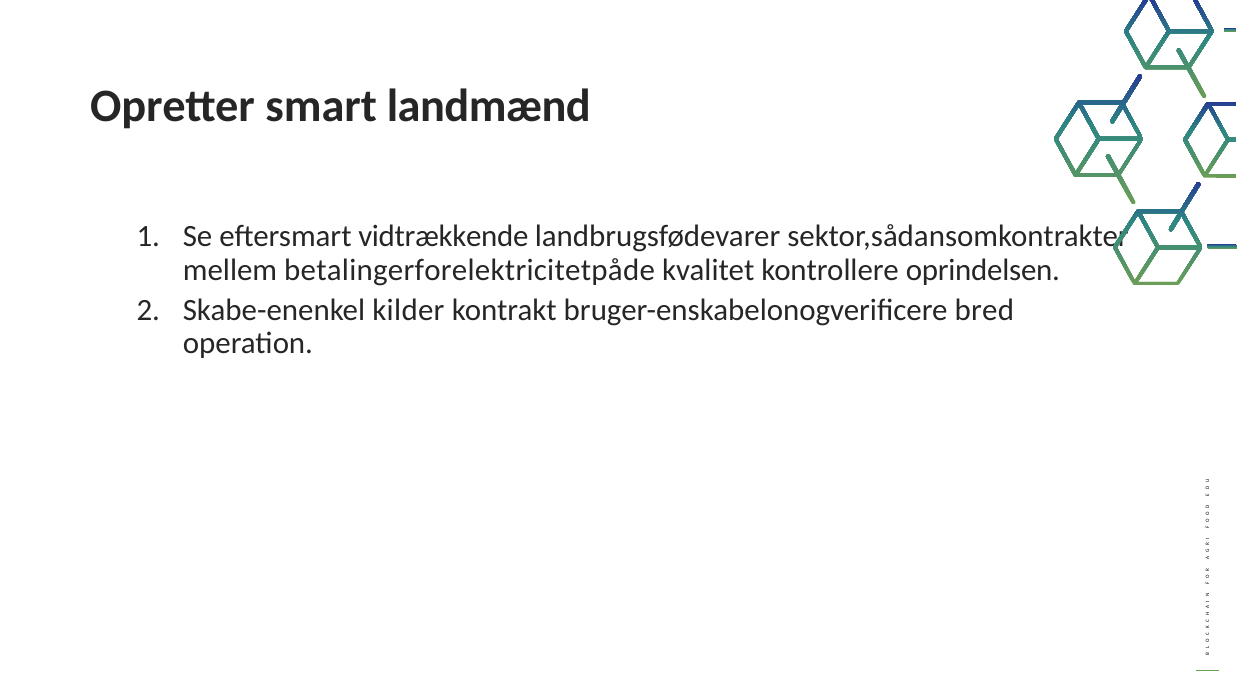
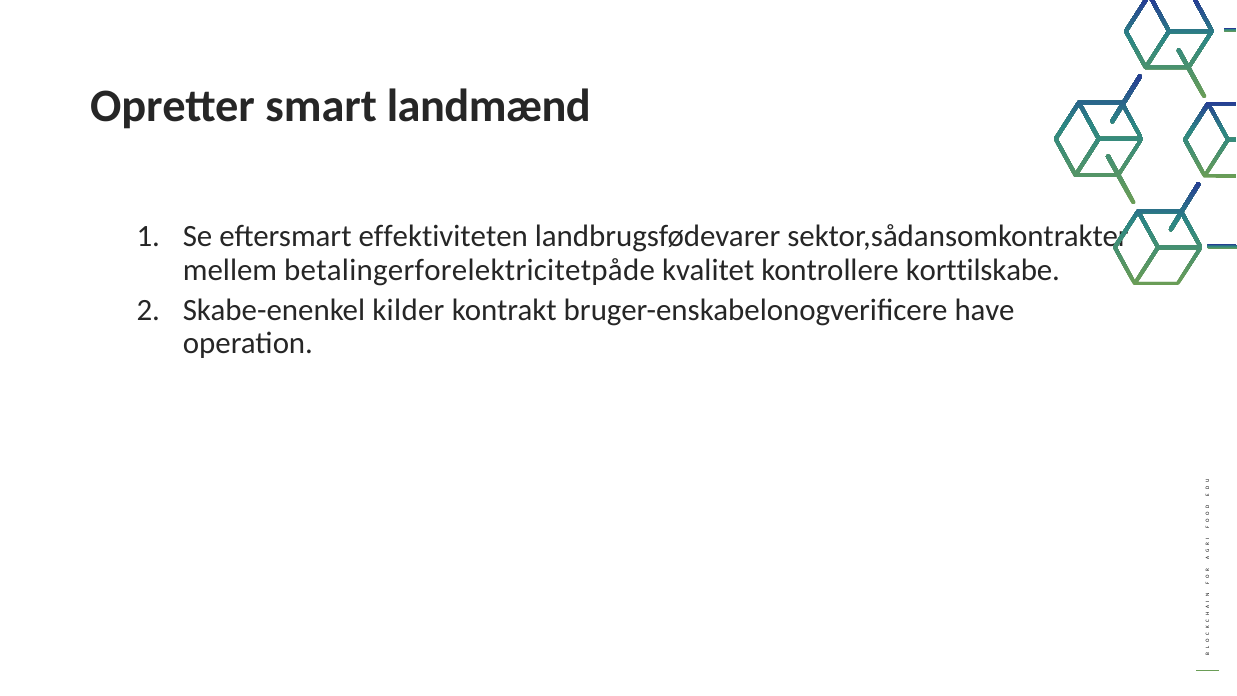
vidtrækkende: vidtrækkende -> effektiviteten (443, 237)
oprindelsen: oprindelsen -> korttilskabe (983, 270)
bred: bred -> have (985, 310)
